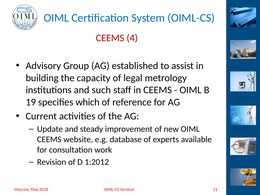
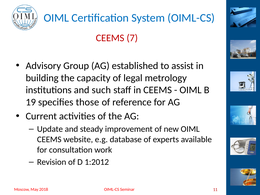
4: 4 -> 7 (132, 38)
which: which -> those (87, 102)
